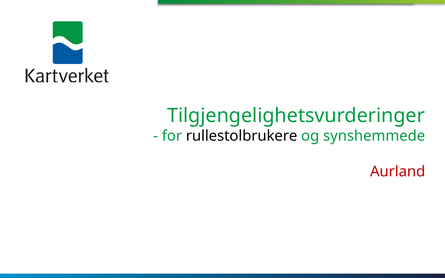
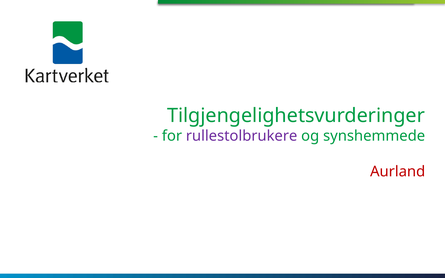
rullestolbrukere colour: black -> purple (242, 136)
